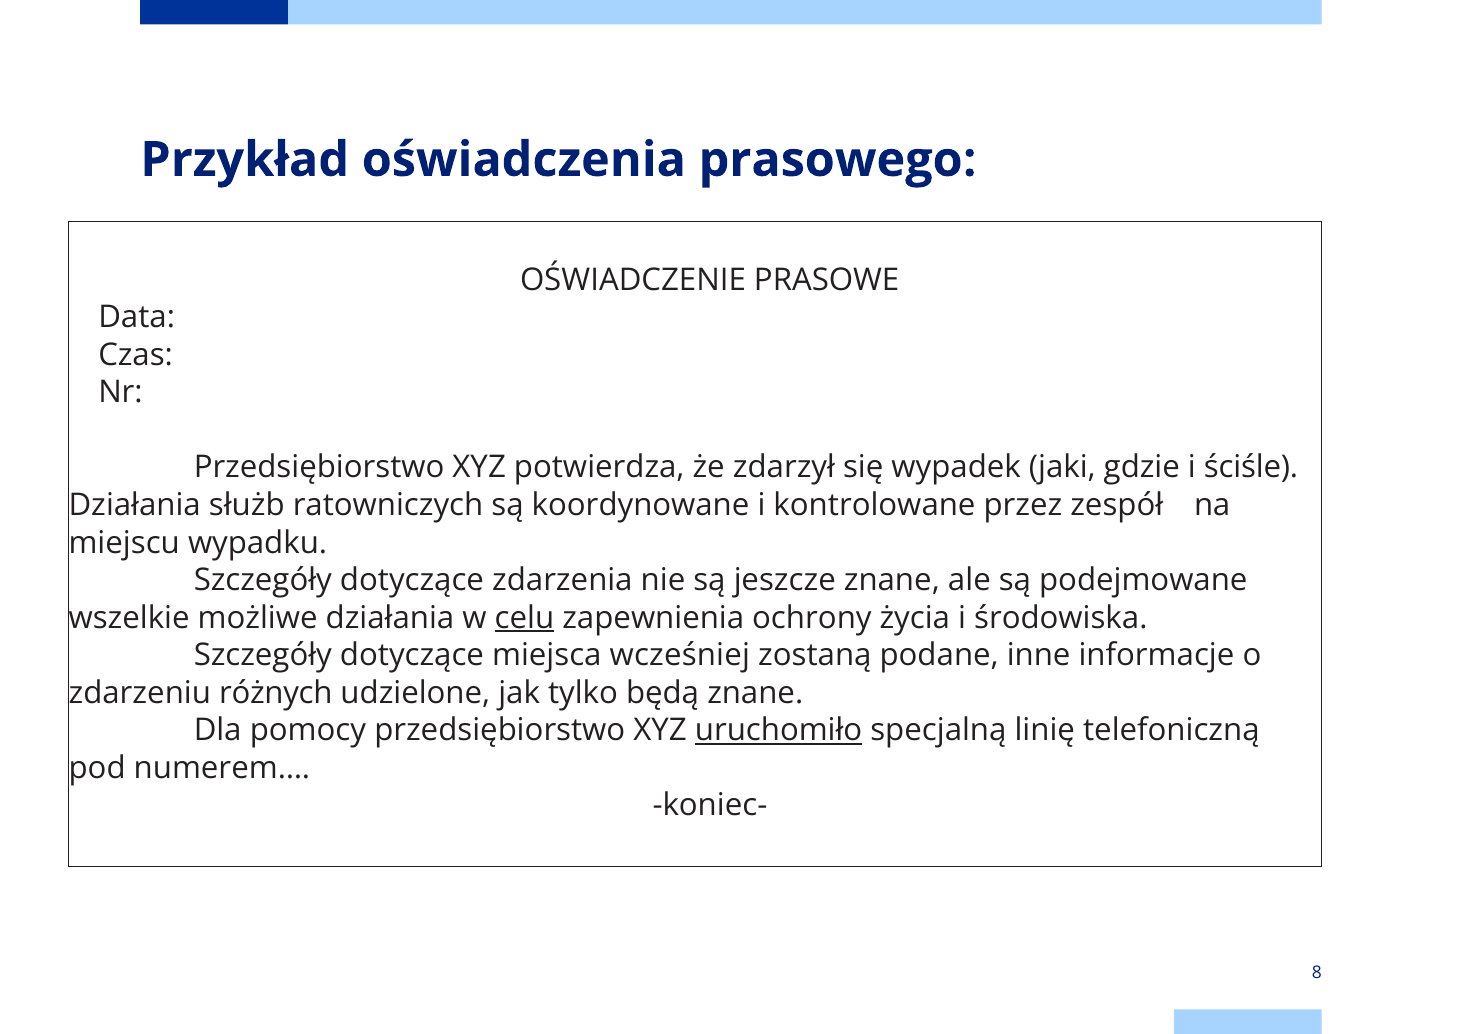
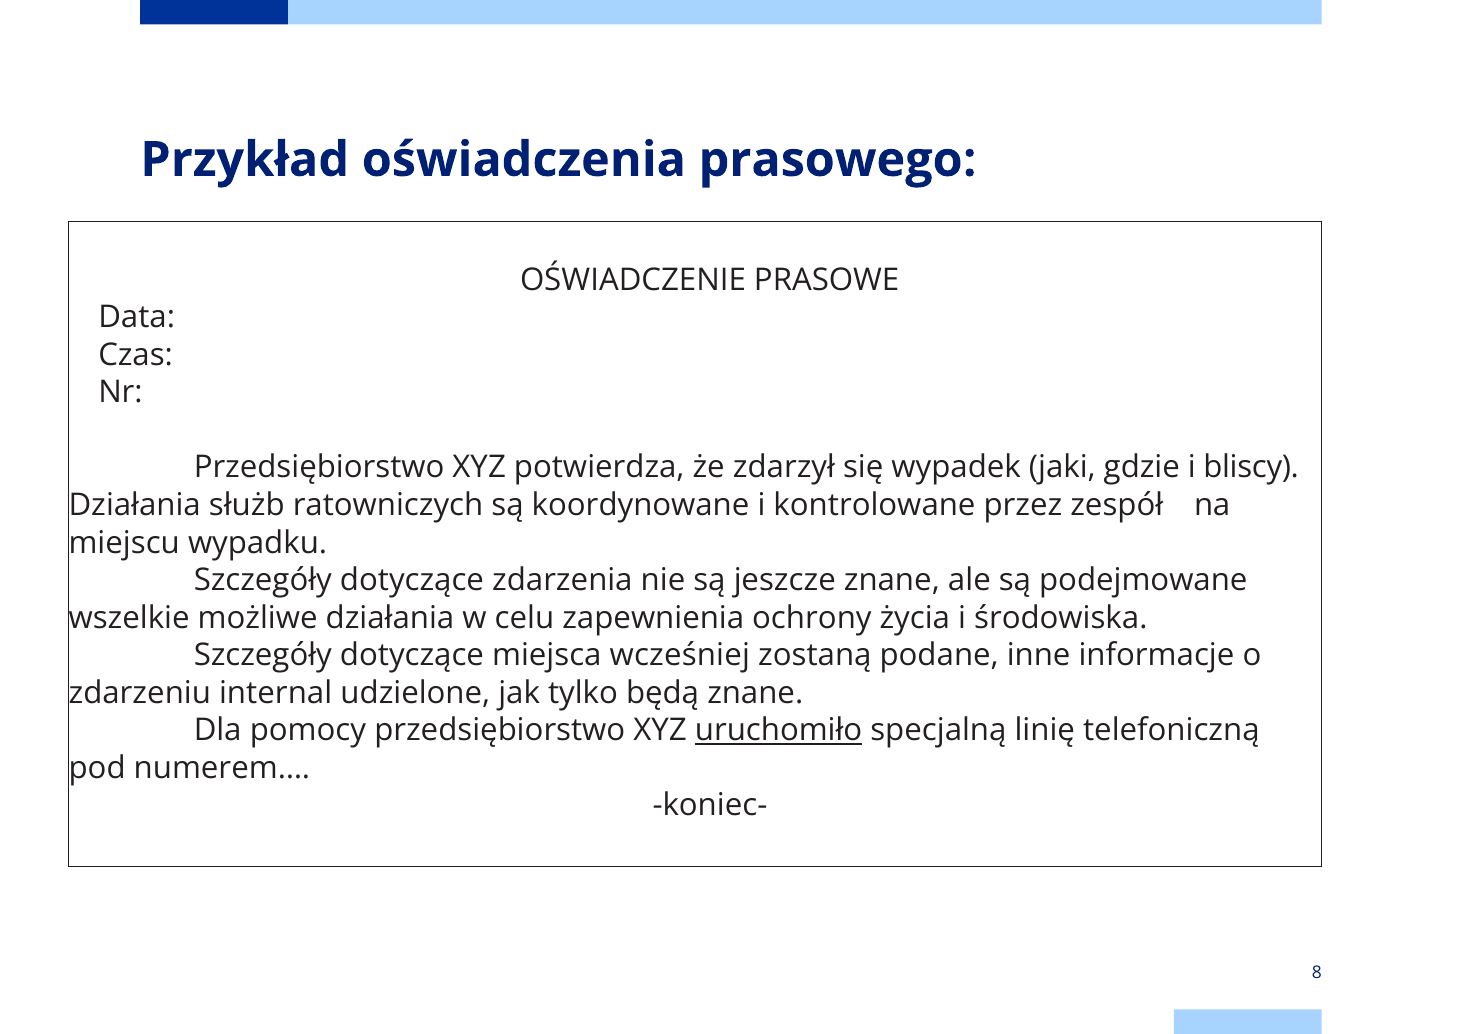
ściśle: ściśle -> bliscy (1251, 468)
celu underline: present -> none (524, 618)
różnych: różnych -> internal (276, 693)
